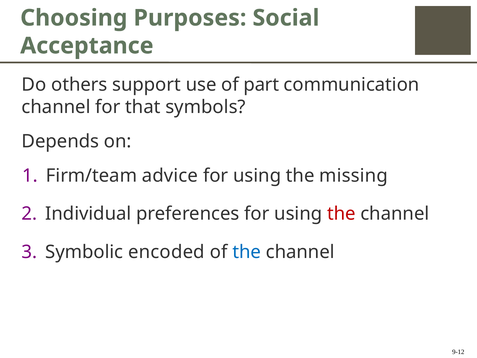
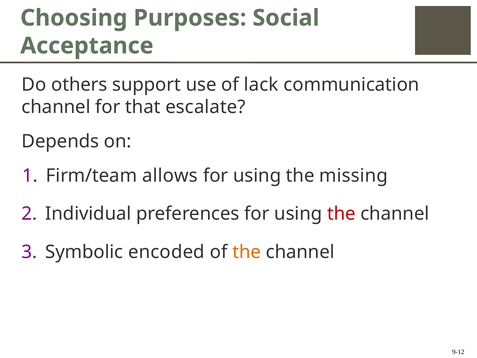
part: part -> lack (261, 85)
symbols: symbols -> escalate (205, 107)
advice: advice -> allows (170, 175)
the colour: blue -> orange (247, 252)
